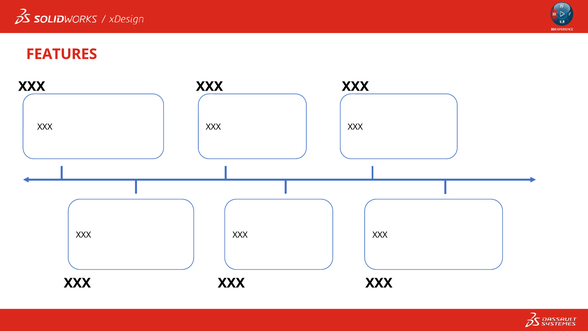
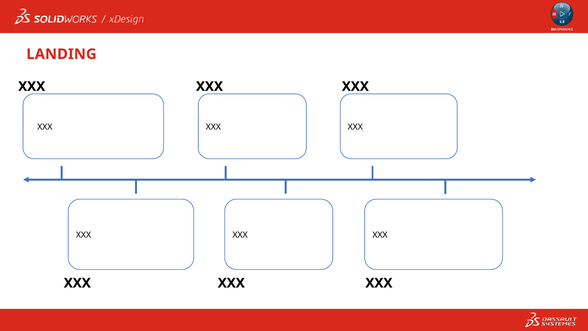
FEATURES: FEATURES -> LANDING (61, 54)
